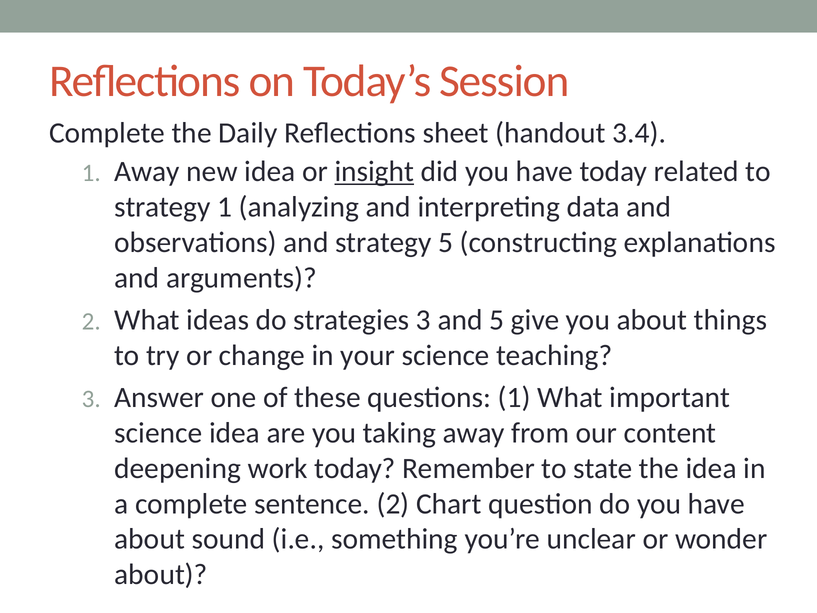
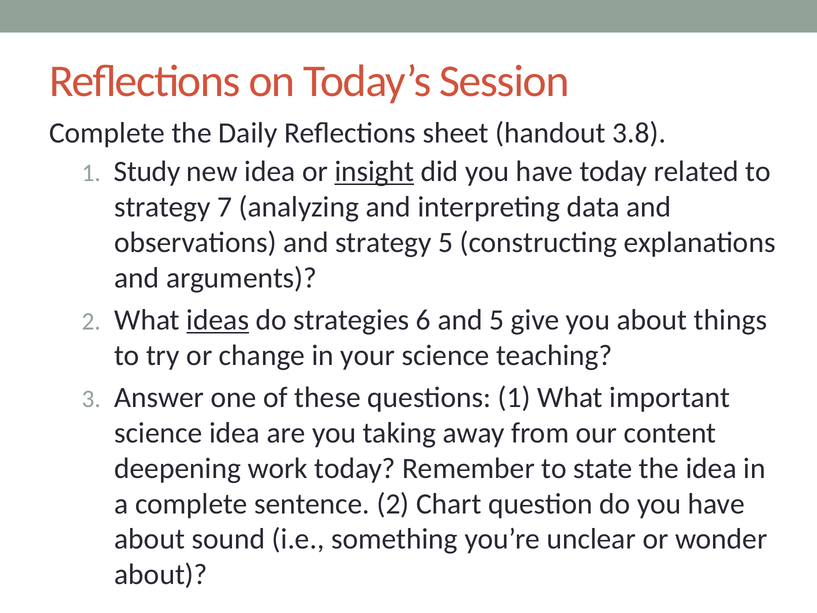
3.4: 3.4 -> 3.8 (639, 133)
1 Away: Away -> Study (147, 172)
strategy 1: 1 -> 7 (225, 207)
ideas underline: none -> present (218, 320)
strategies 3: 3 -> 6 (423, 320)
